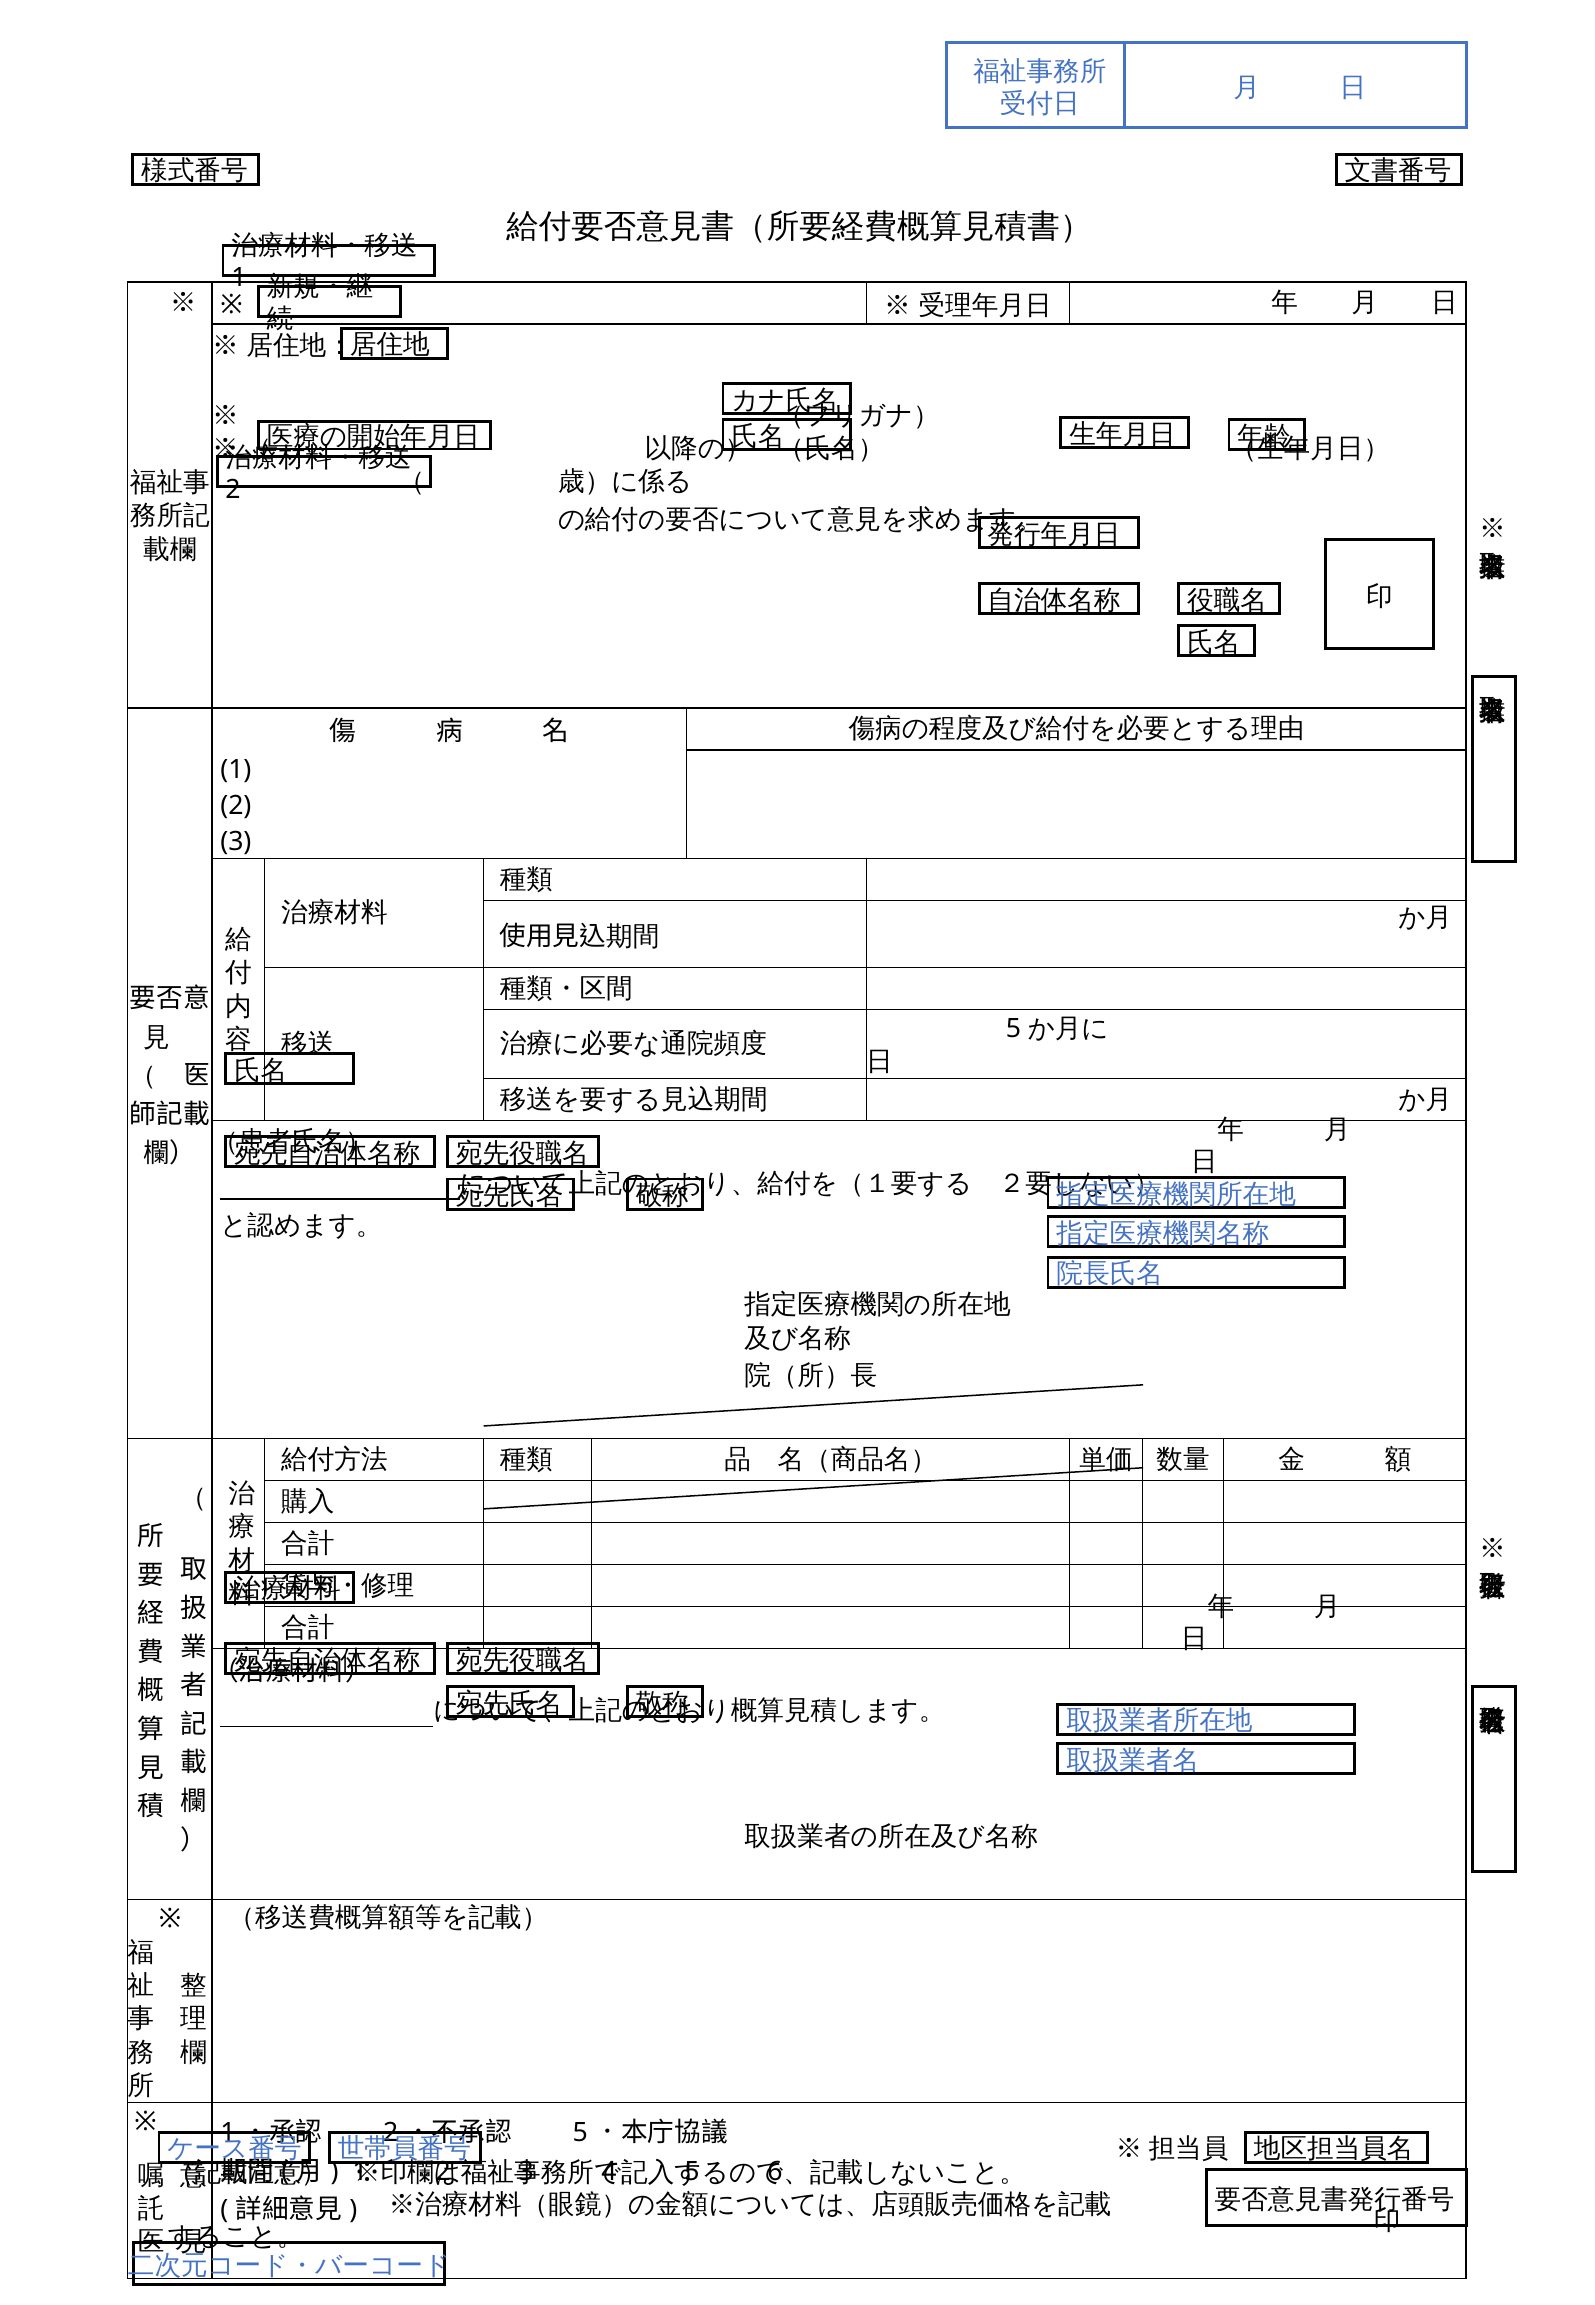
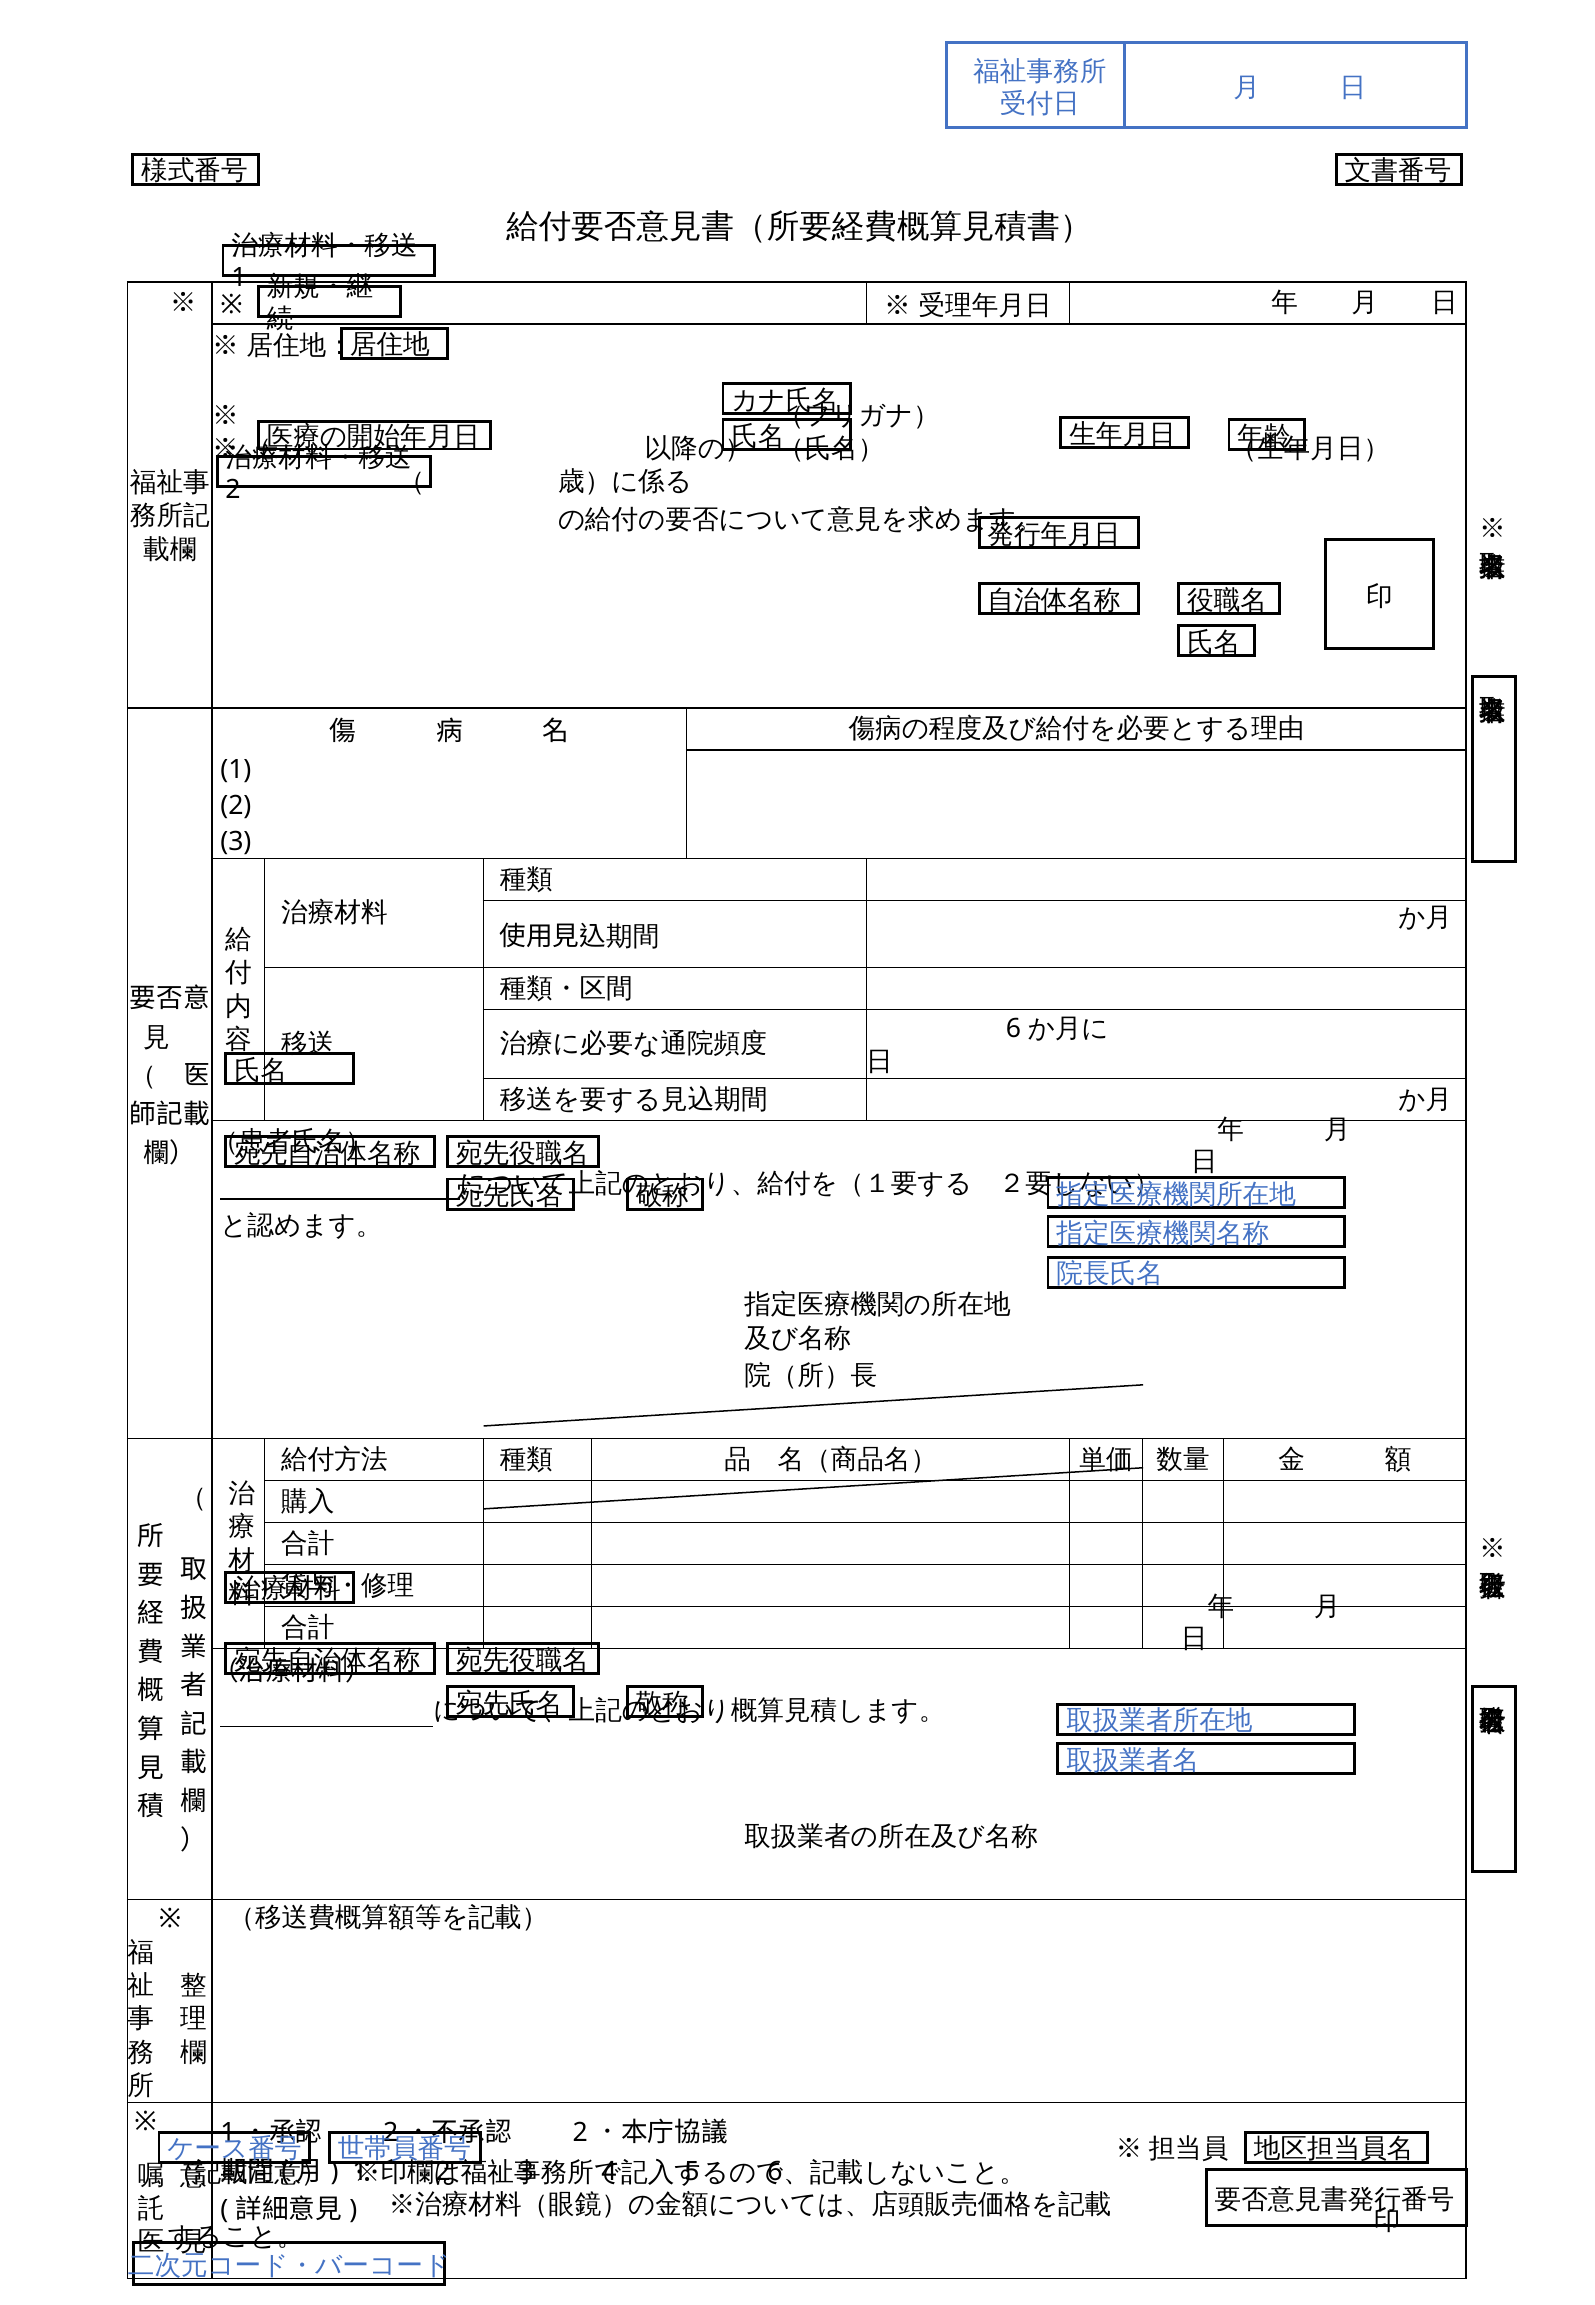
5: 5 -> 6 (1013, 1028)
5: 5 -> 2 (580, 2132)
